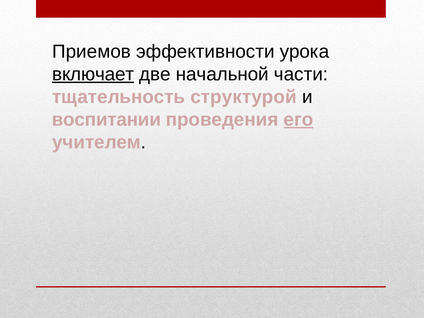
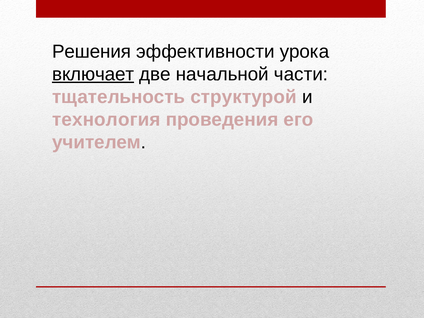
Приемов: Приемов -> Решения (92, 52)
воспитании: воспитании -> технология (106, 120)
его underline: present -> none (298, 120)
